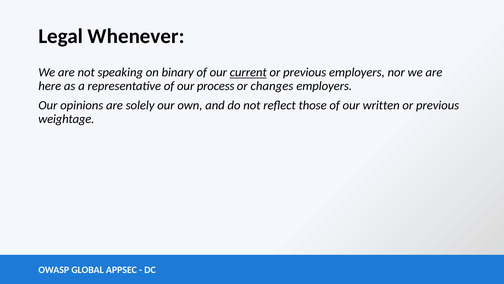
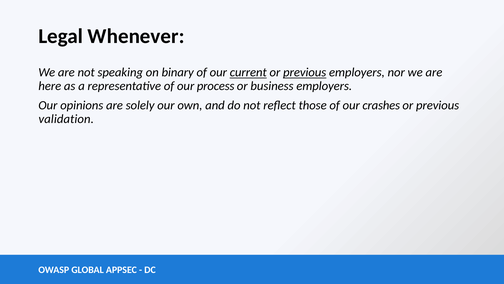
previous underline: none -> present (305, 72)
changes: changes -> business (272, 86)
written: written -> crashes (381, 105)
weightage: weightage -> validation (66, 119)
